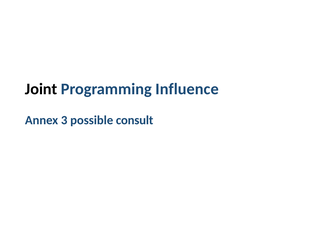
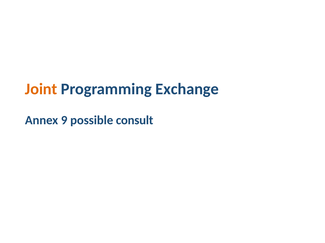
Joint colour: black -> orange (41, 89)
Influence: Influence -> Exchange (187, 89)
Annex 3: 3 -> 9 (64, 121)
